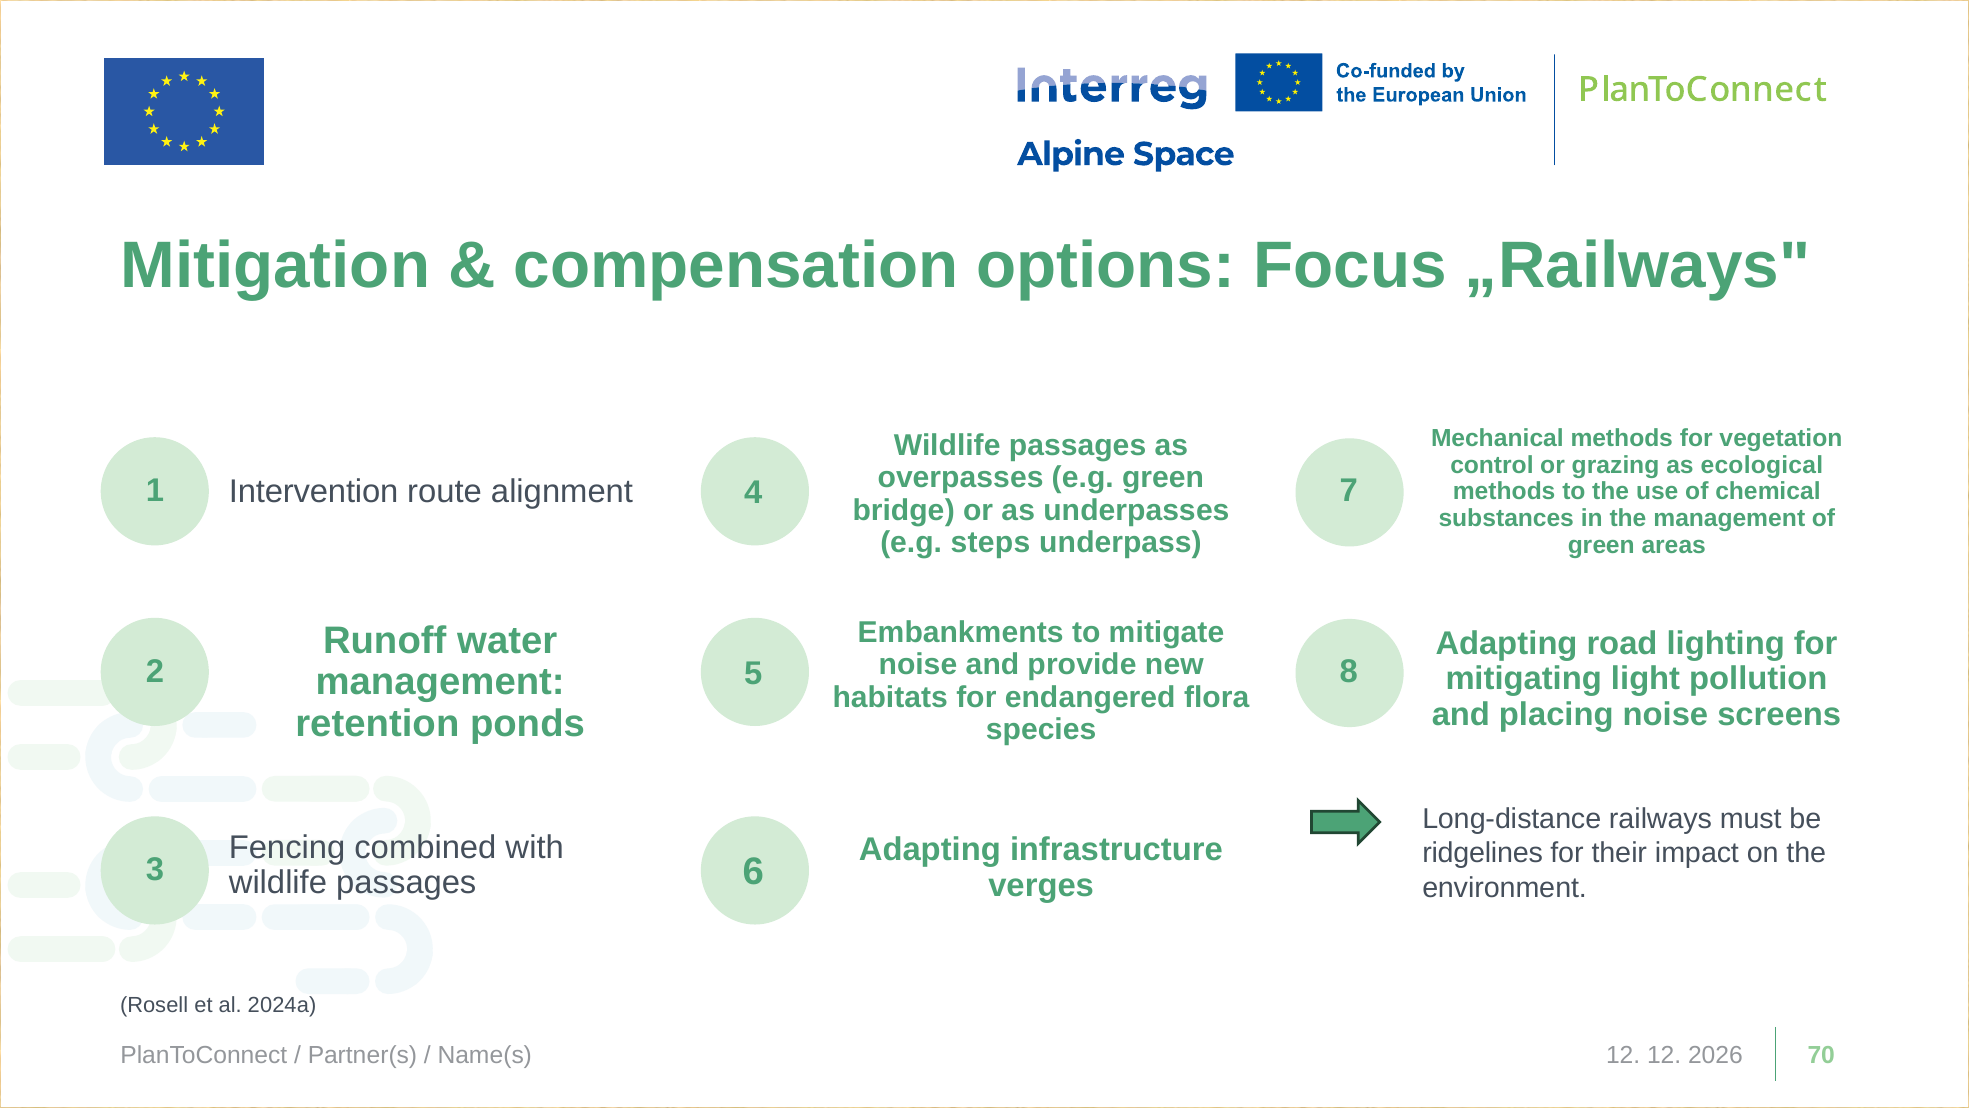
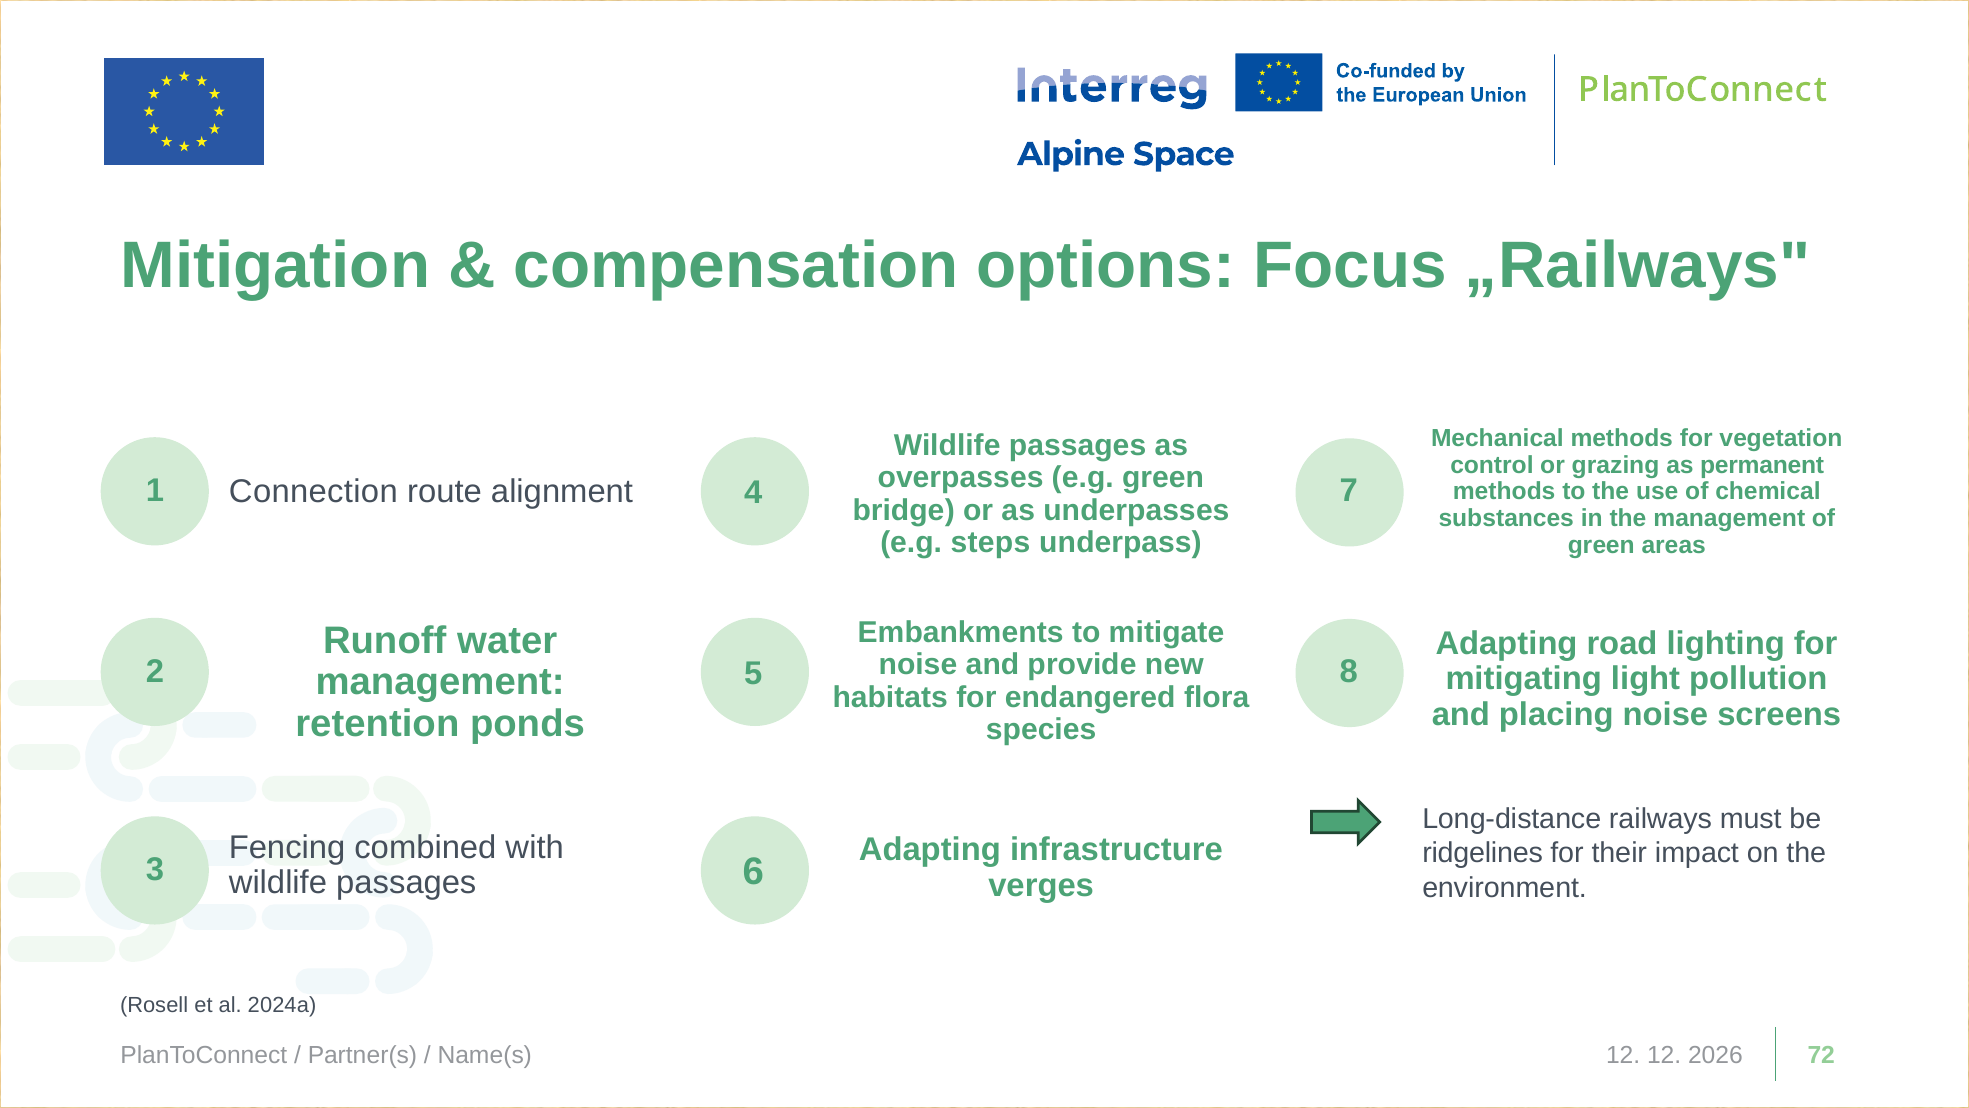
ecological: ecological -> permanent (1762, 465)
Intervention: Intervention -> Connection (313, 492)
70: 70 -> 72 (1821, 1055)
